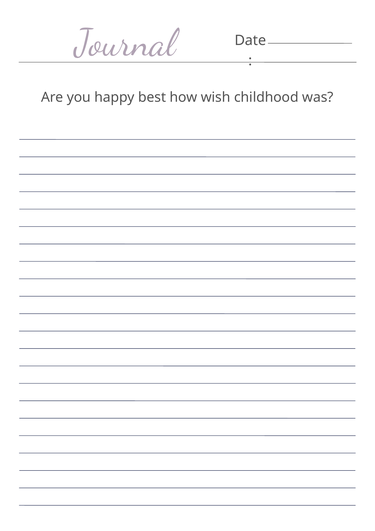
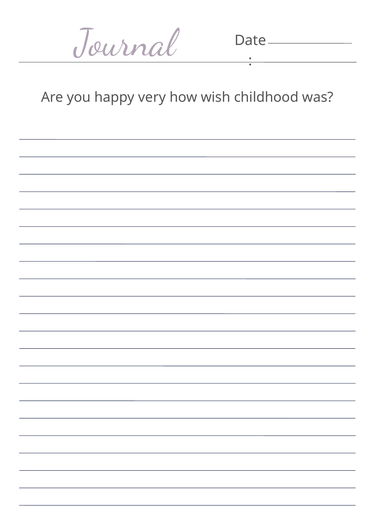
best: best -> very (152, 97)
